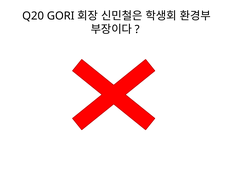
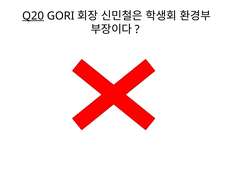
Q20 underline: none -> present (33, 16)
